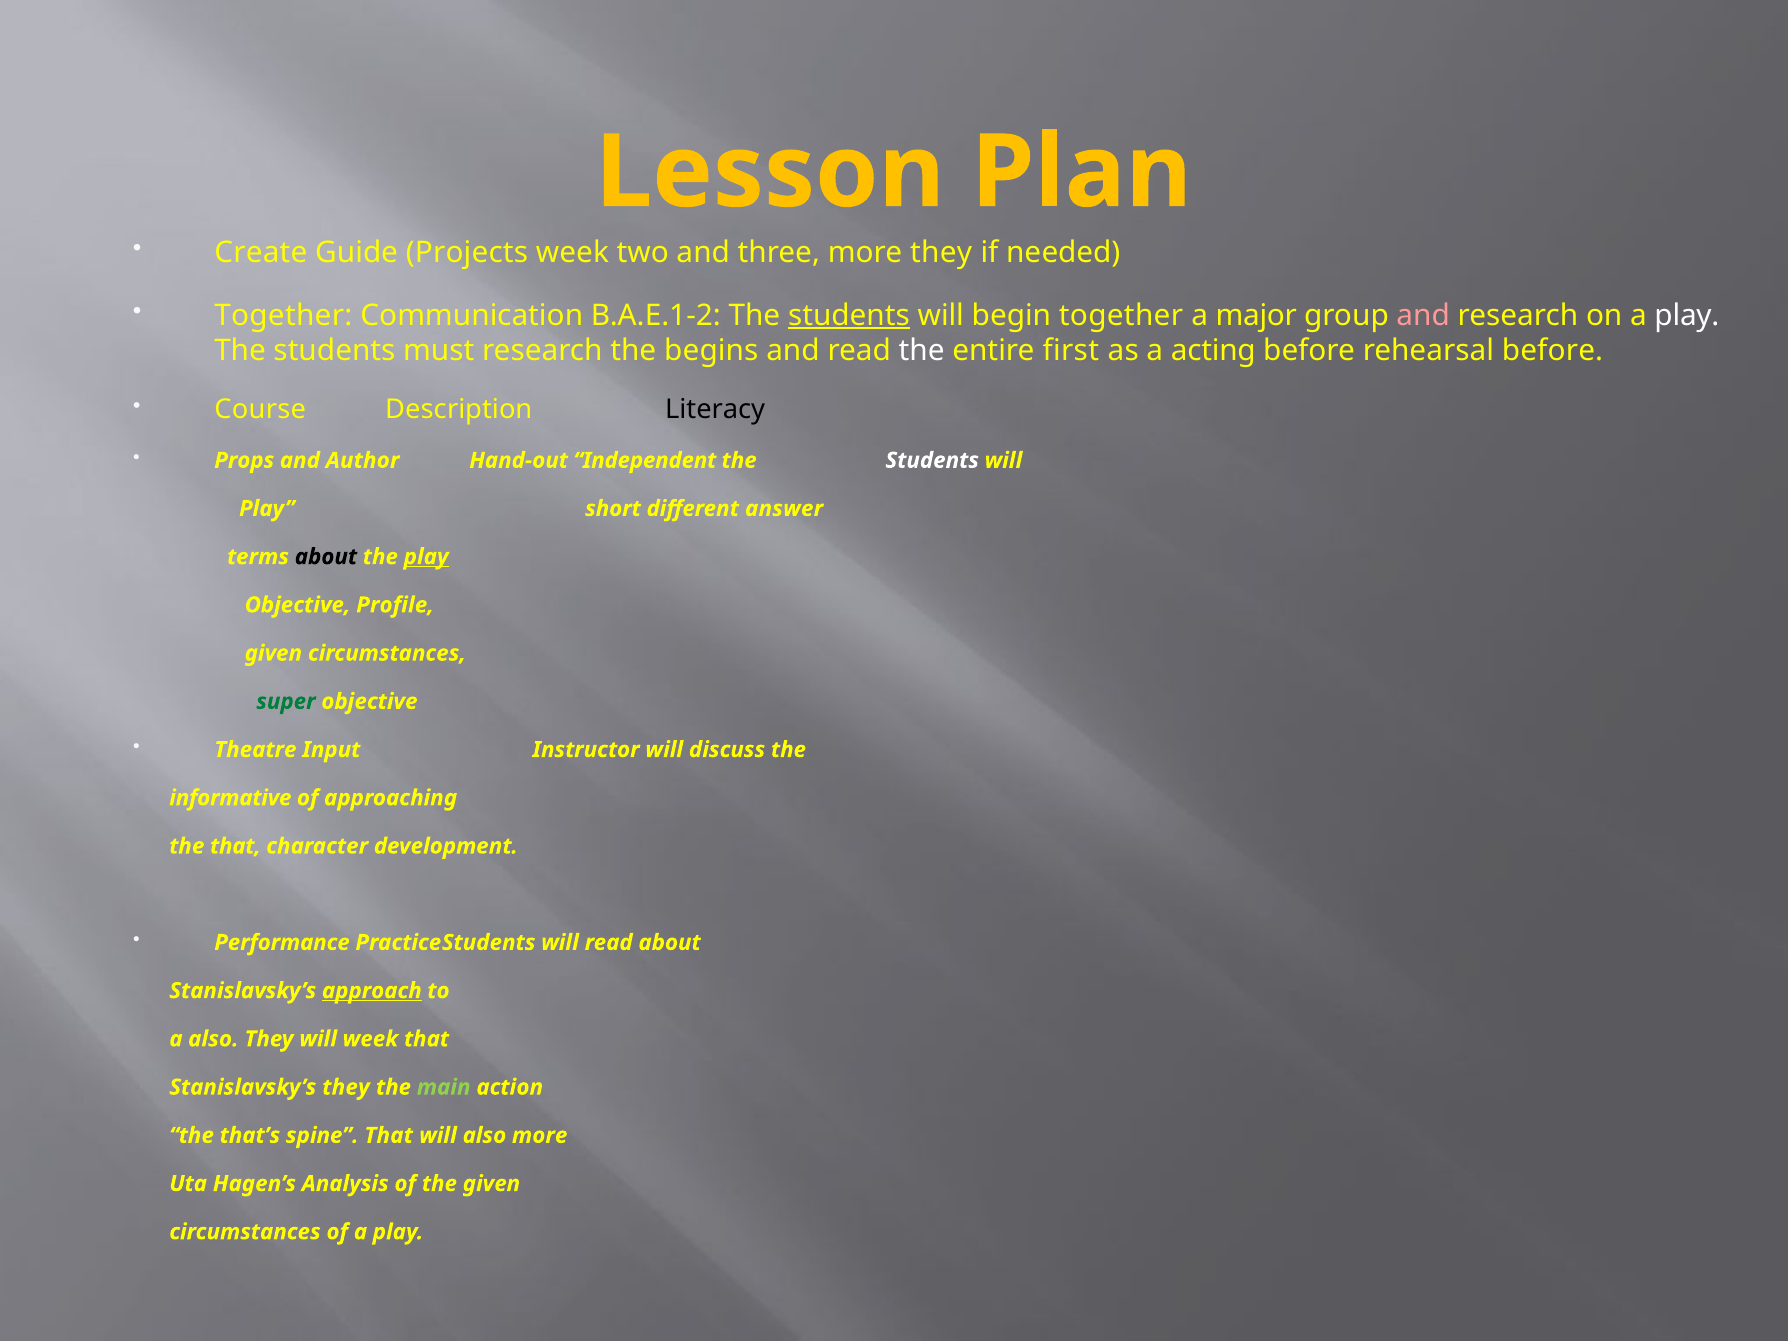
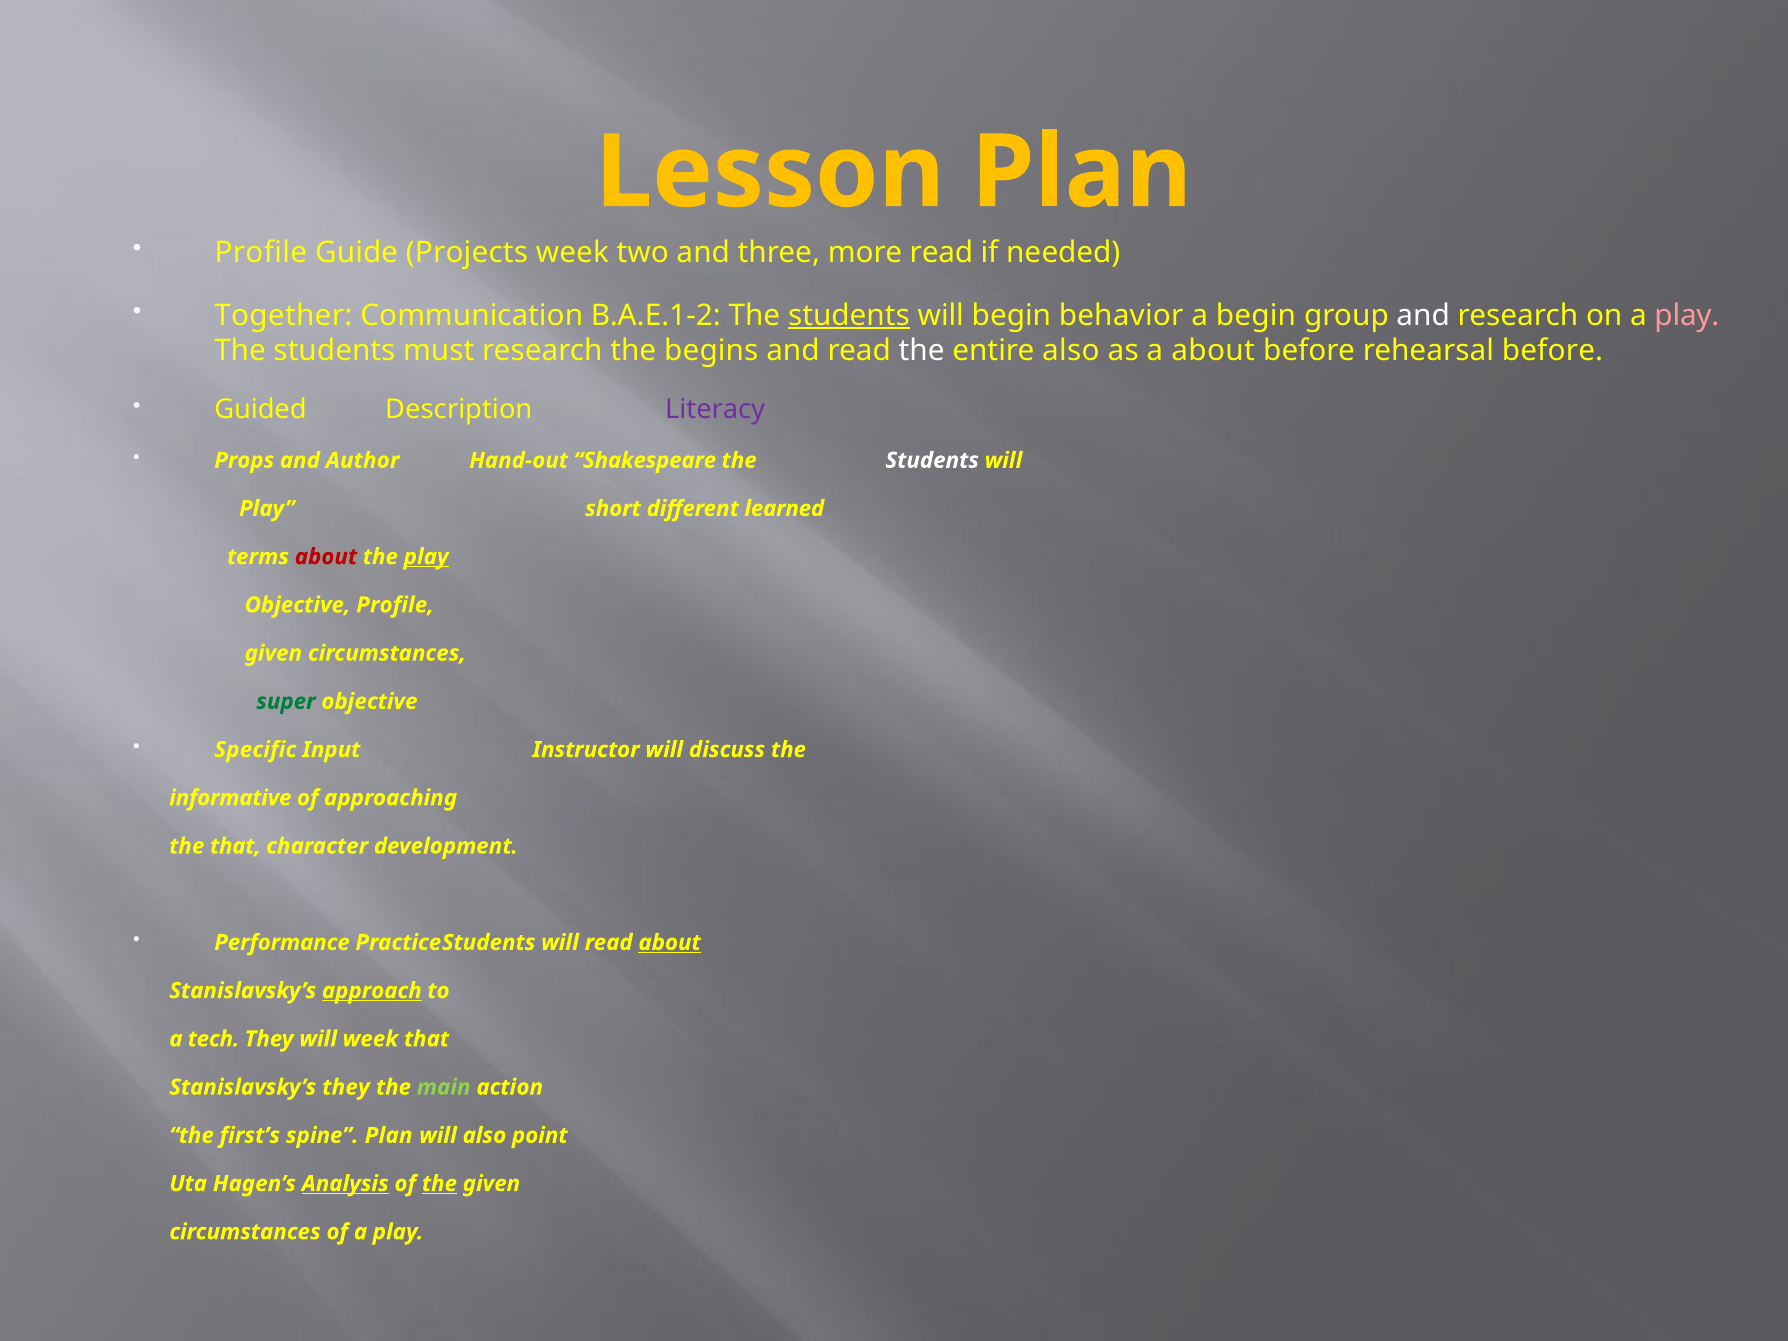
Create: Create -> Profile (261, 252)
they: they -> read (941, 252)
begin together: together -> behavior (1121, 315)
a major: major -> begin (1256, 315)
and colour: pink -> white (1423, 315)
play colour: white -> pink (1687, 315)
entire first: first -> also (1071, 351)
a acting: acting -> about (1213, 351)
Course: Course -> Guided (260, 410)
Literacy colour: black -> purple (715, 410)
Independent: Independent -> Shakespeare (645, 460)
answer: answer -> learned (784, 509)
about colour: black -> red (326, 557)
Theatre: Theatre -> Specific (255, 750)
about underline: none -> present (670, 943)
a also: also -> tech (213, 1039)
that’s: that’s -> first’s (250, 1135)
spine That: That -> Plan (389, 1135)
also more: more -> point (540, 1135)
Analysis underline: none -> present (345, 1184)
the underline: none -> present (439, 1184)
